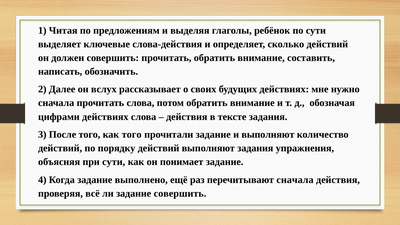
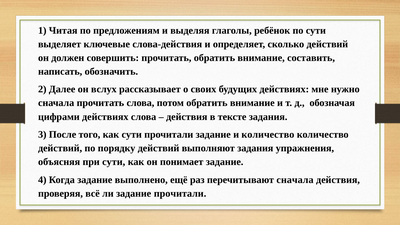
как того: того -> сути (132, 135)
и выполняют: выполняют -> количество (268, 135)
задание совершить: совершить -> прочитали (180, 193)
